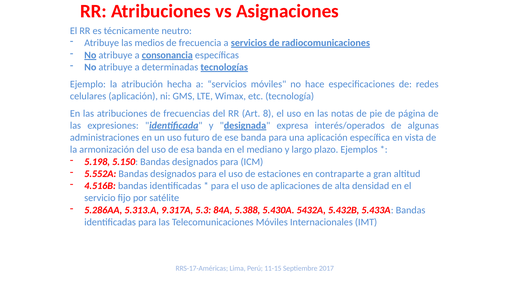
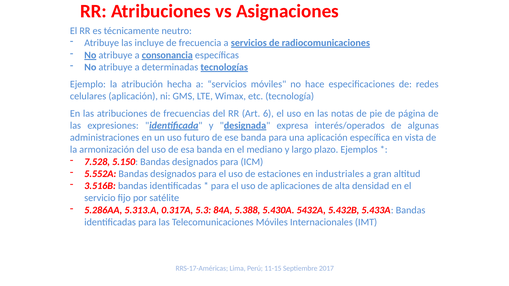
medios: medios -> incluye (149, 43)
8: 8 -> 6 (268, 114)
5.198: 5.198 -> 7.528 (97, 162)
contraparte: contraparte -> industriales (340, 174)
4.516B: 4.516B -> 3.516B (100, 186)
9.317A: 9.317A -> 0.317A (177, 210)
